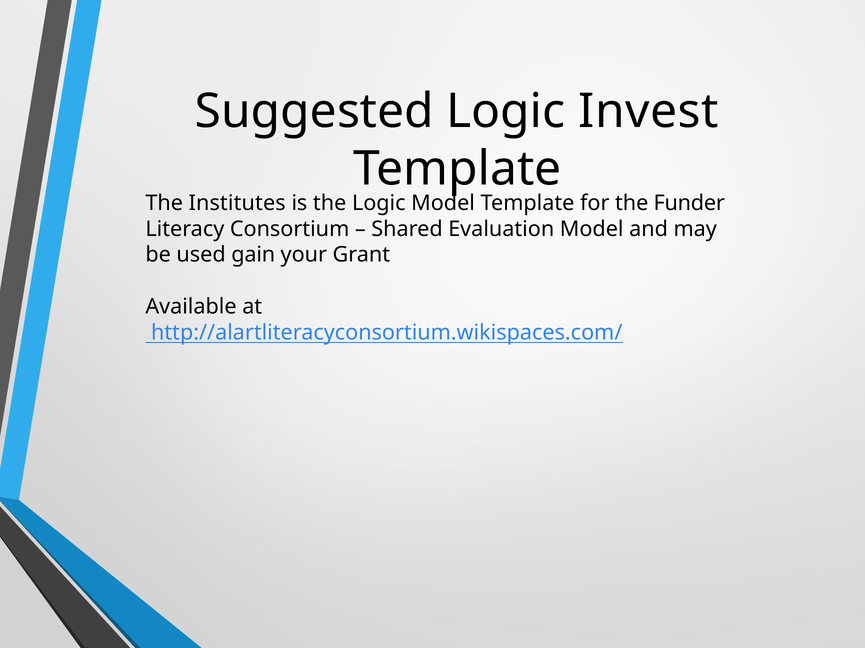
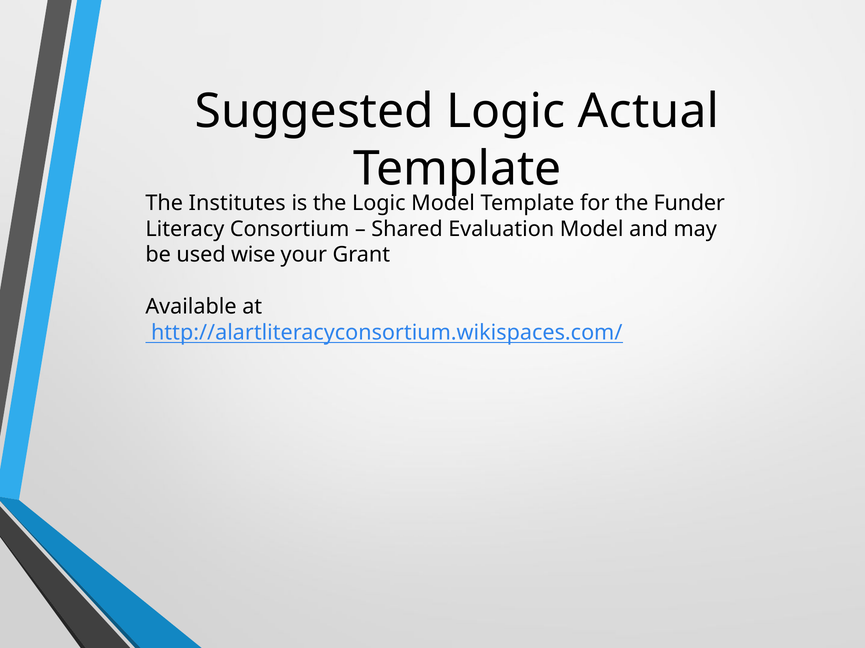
Invest: Invest -> Actual (649, 111)
gain: gain -> wise (253, 255)
